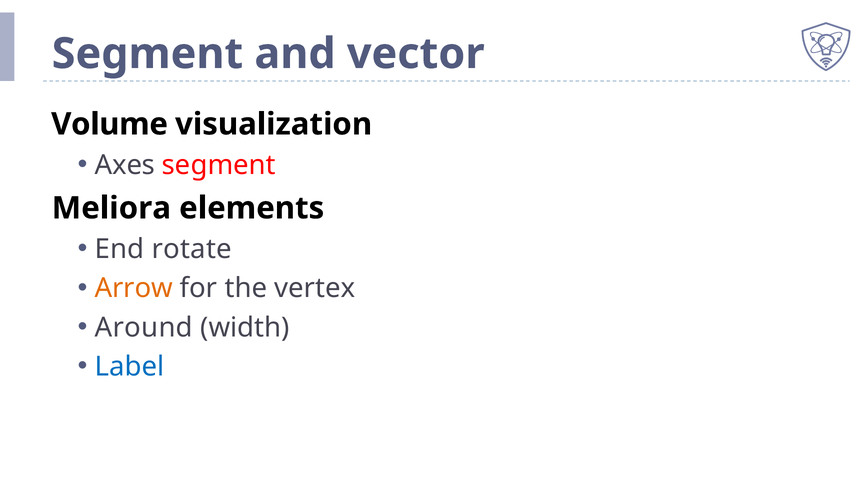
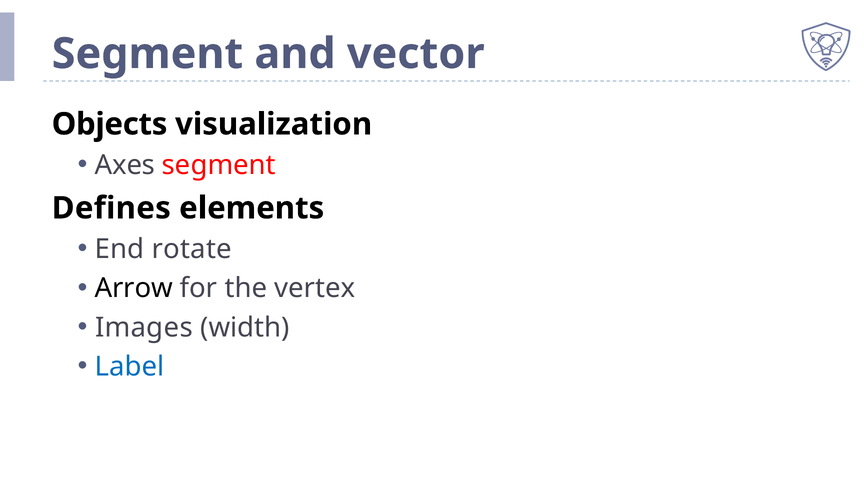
Volume: Volume -> Objects (110, 124)
Meliora: Meliora -> Defines (111, 208)
Arrow colour: orange -> black (134, 288)
Around: Around -> Images (144, 328)
